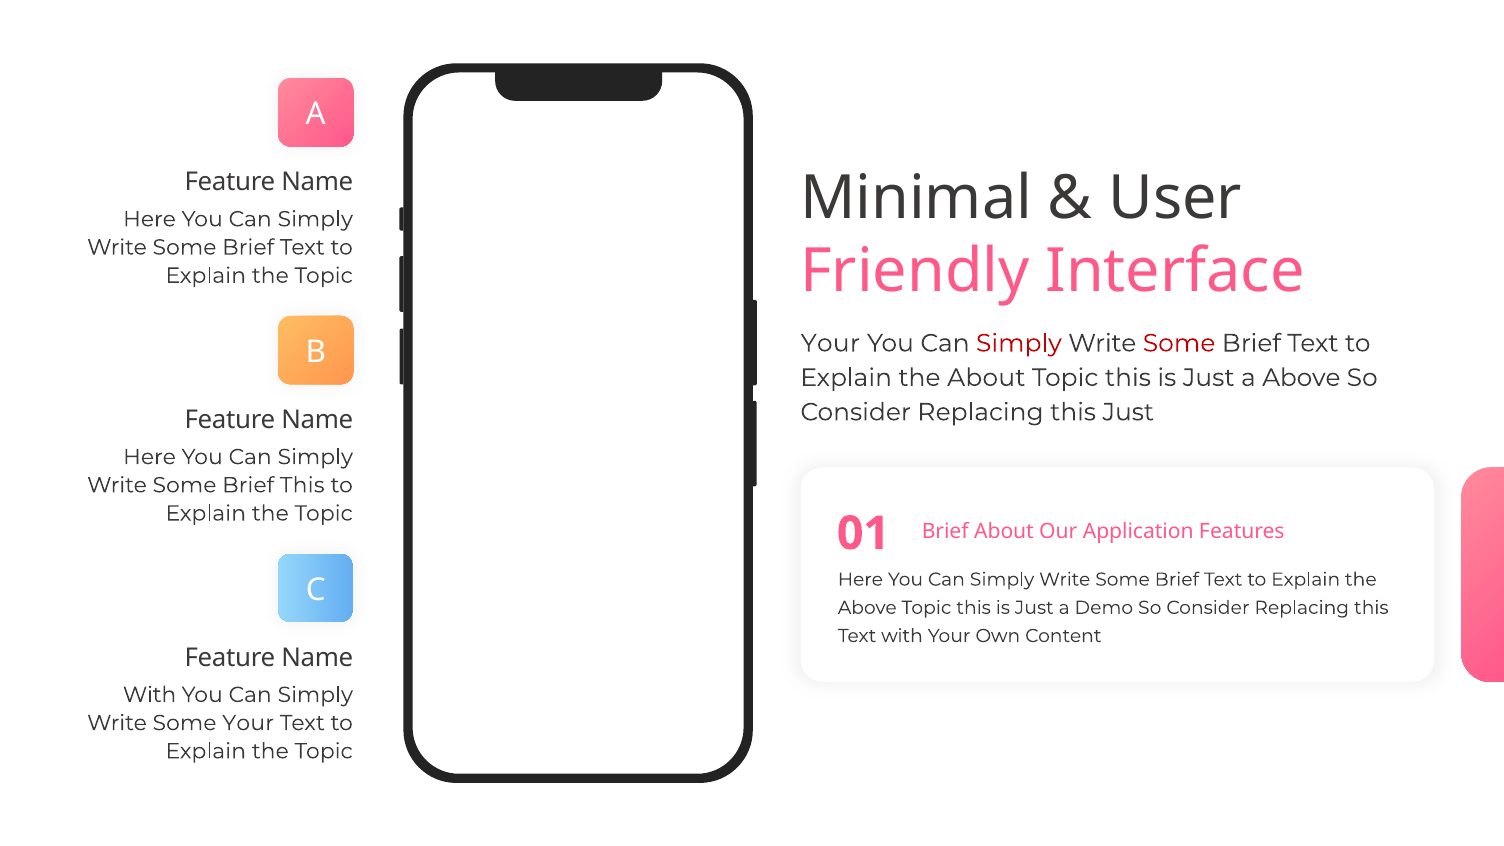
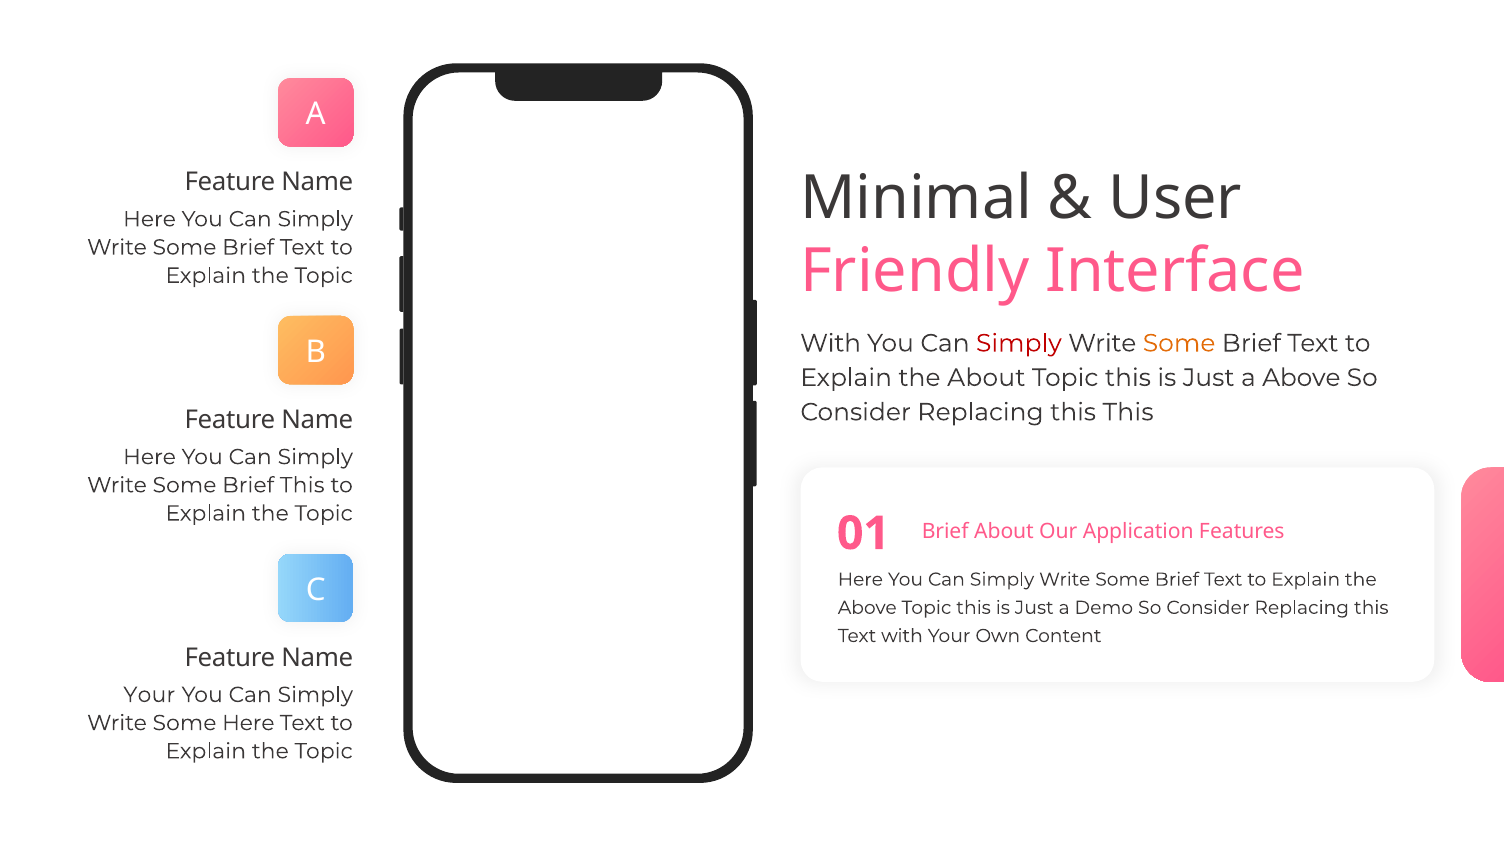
Your: Your -> With (831, 343)
Some colour: red -> orange (1179, 343)
this Just: Just -> This (1128, 412)
With: With -> Your (149, 695)
Some Your: Your -> Here (248, 723)
